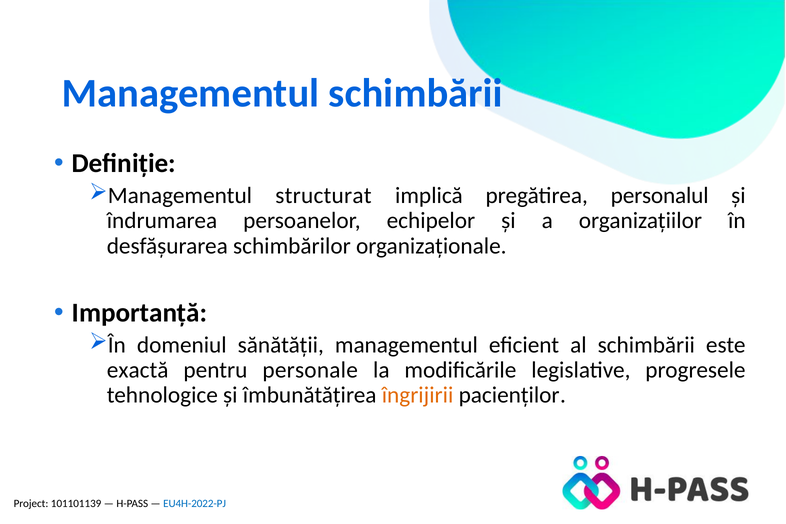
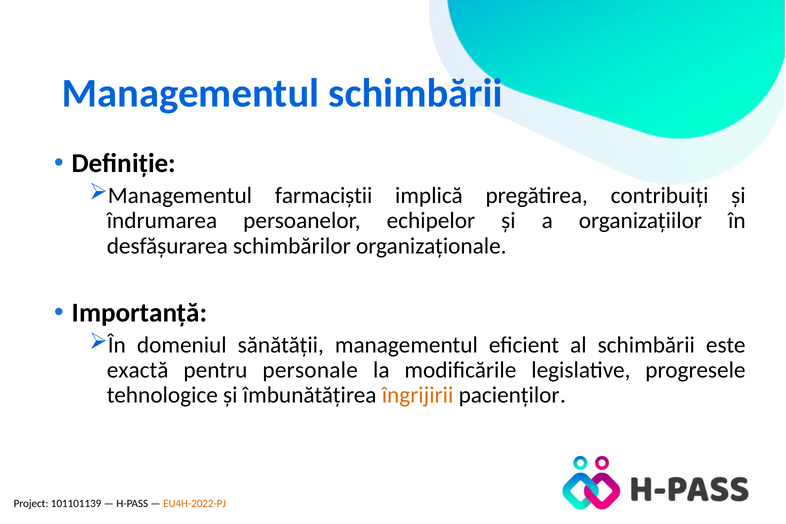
structurat: structurat -> farmaciștii (324, 196)
personalul: personalul -> contribuiți (660, 196)
EU4H-2022-PJ colour: blue -> orange (195, 503)
